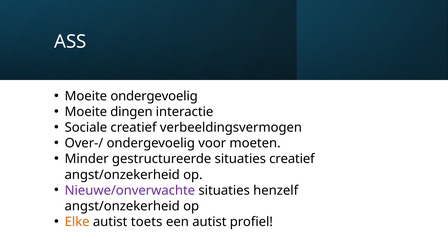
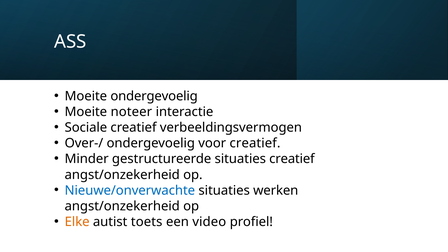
dingen: dingen -> noteer (131, 112)
voor moeten: moeten -> creatief (255, 143)
Nieuwe/onverwachte colour: purple -> blue (130, 190)
henzelf: henzelf -> werken (276, 190)
een autist: autist -> video (209, 222)
